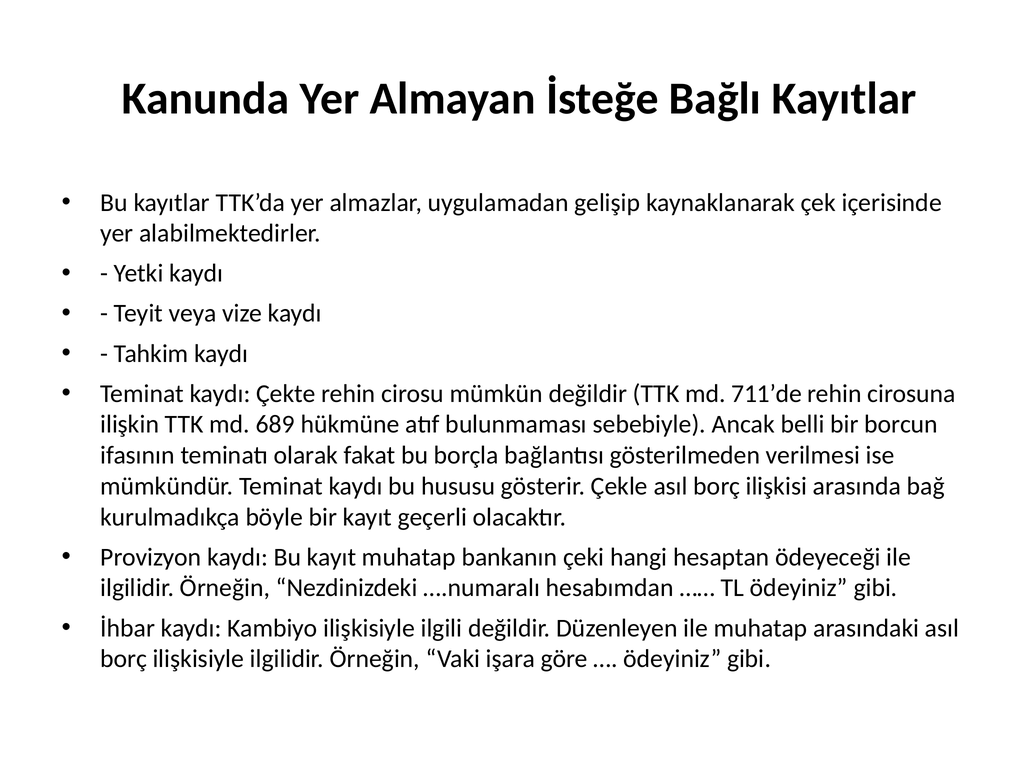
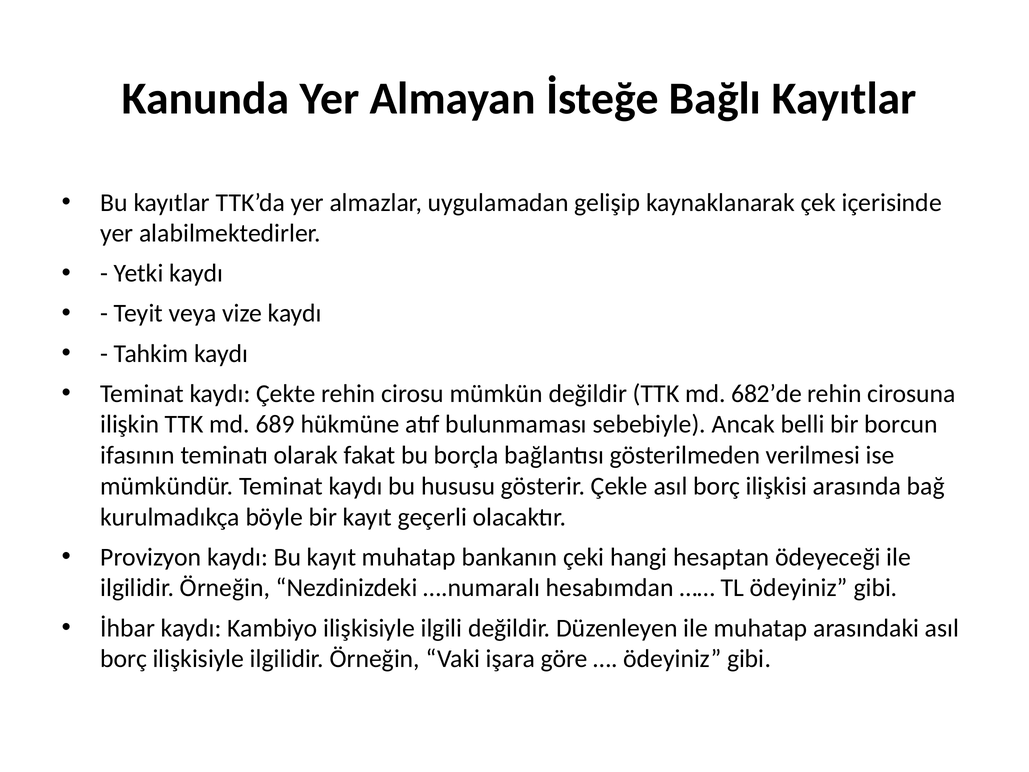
711’de: 711’de -> 682’de (767, 393)
